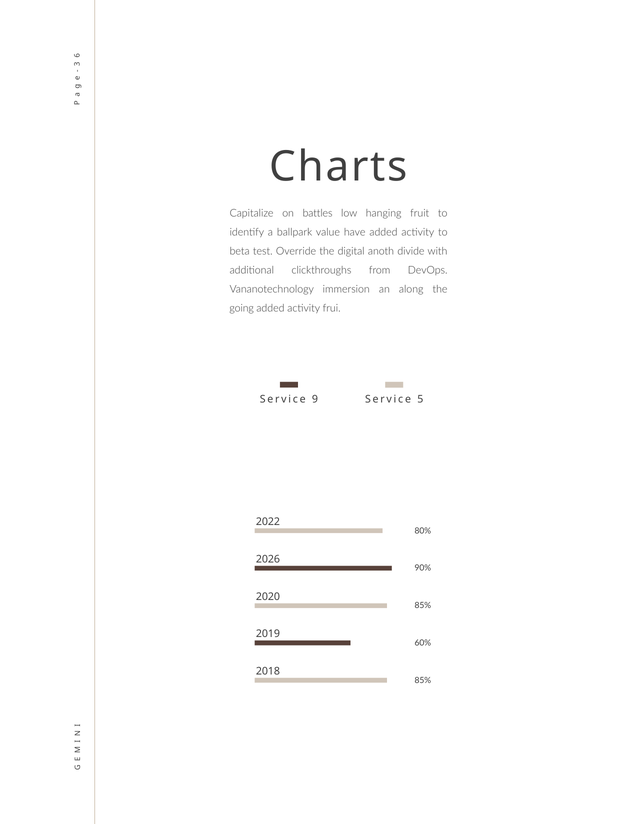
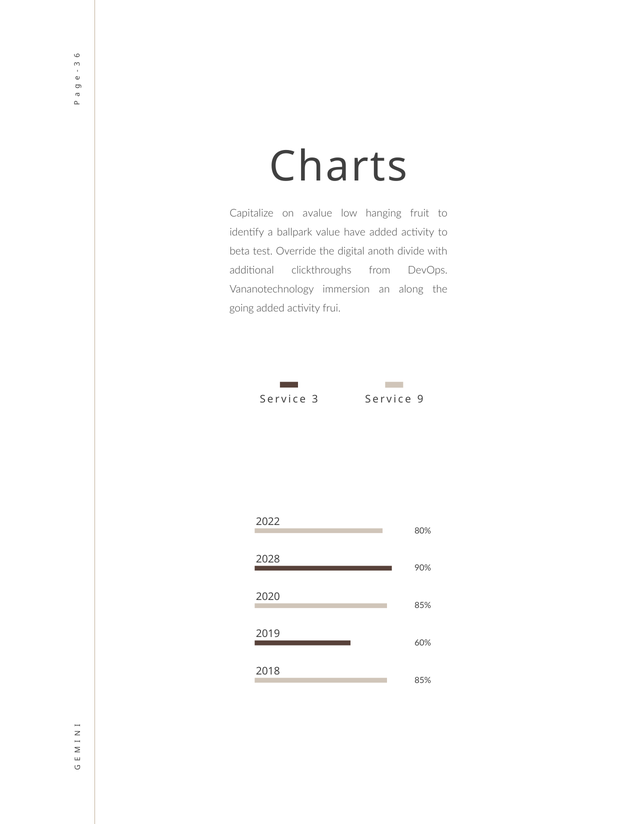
battles: battles -> avalue (317, 213)
Service 9: 9 -> 3 (315, 399)
5: 5 -> 9 (420, 399)
2026: 2026 -> 2028 (268, 559)
